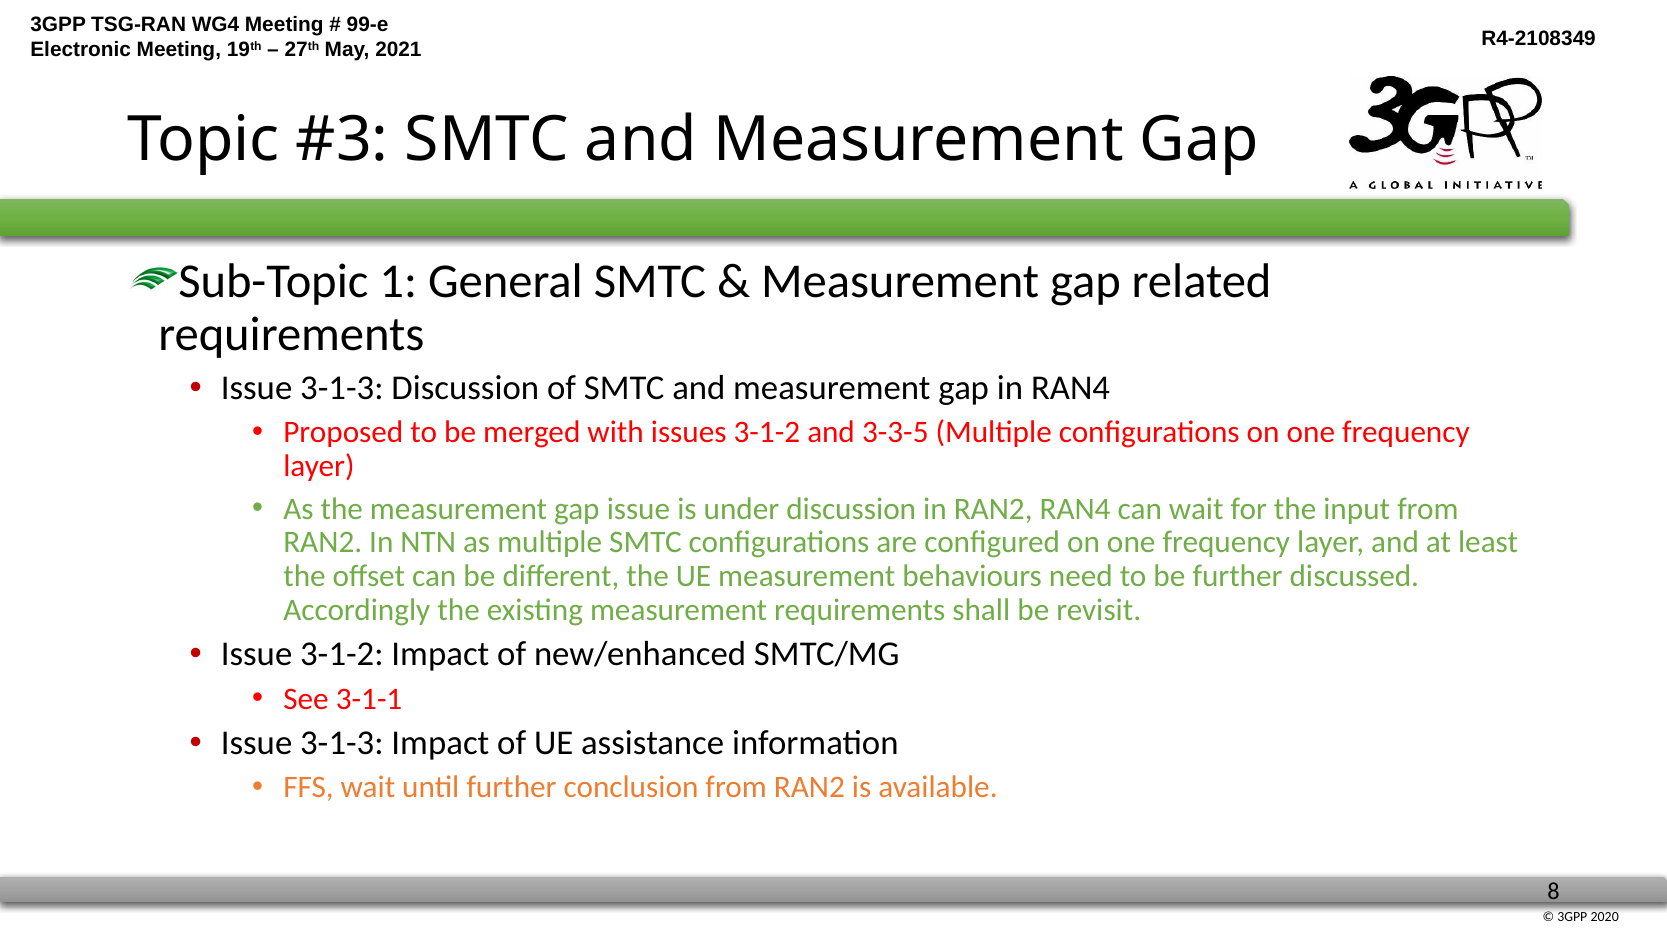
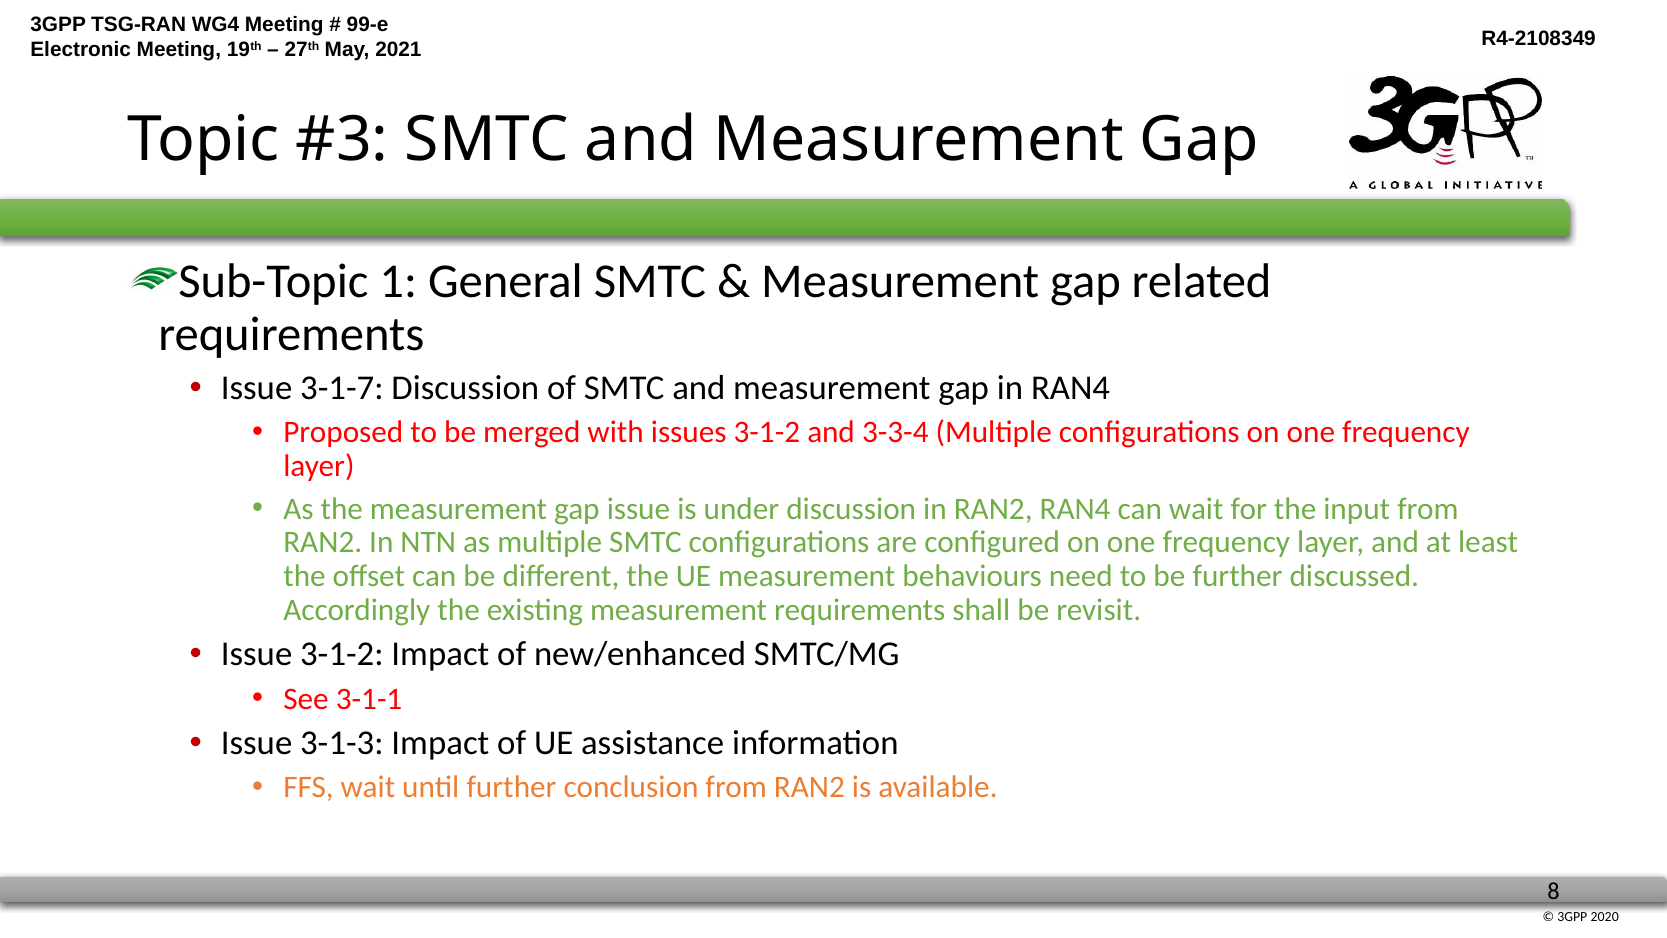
3-1-3: 3-1-3 -> 3-1-7 (342, 388)
3-3-5: 3-3-5 -> 3-3-4 (895, 432)
